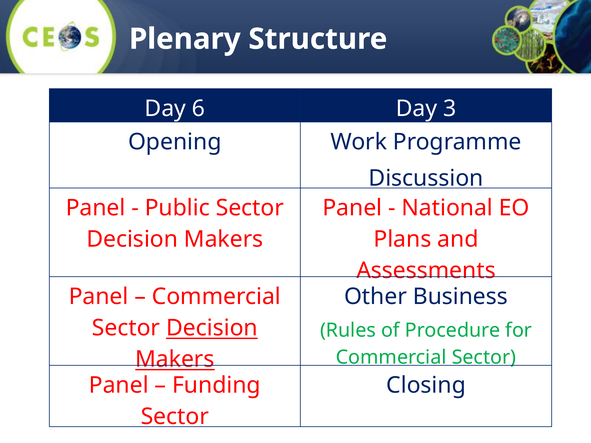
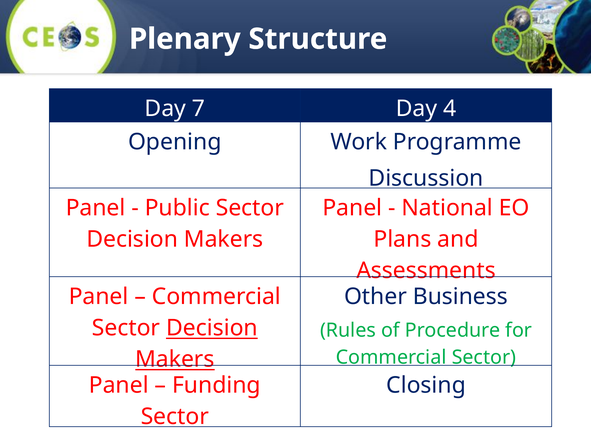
6: 6 -> 7 (198, 109)
3: 3 -> 4 (450, 109)
